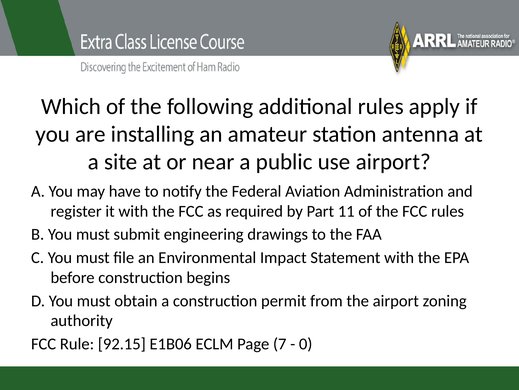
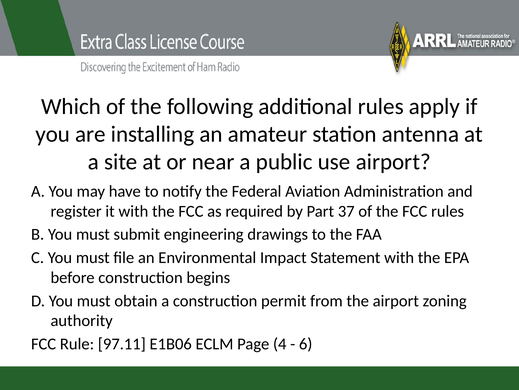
11: 11 -> 37 (346, 211)
92.15: 92.15 -> 97.11 (122, 343)
7: 7 -> 4 (280, 343)
0: 0 -> 6 (306, 343)
